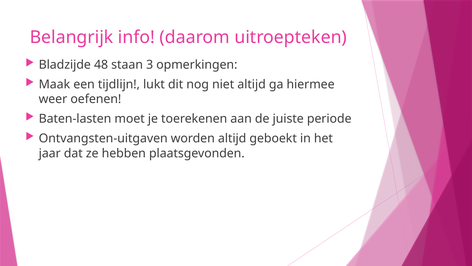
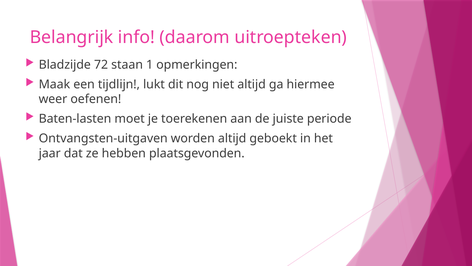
48: 48 -> 72 (101, 64)
3: 3 -> 1 (150, 64)
